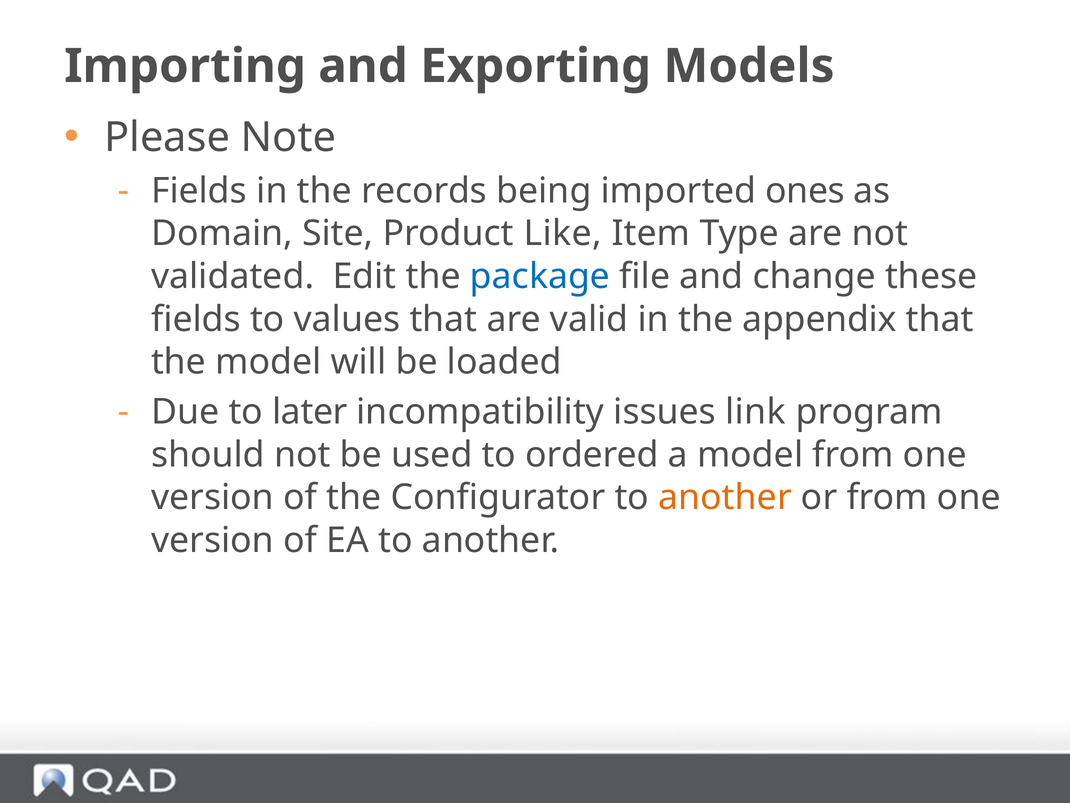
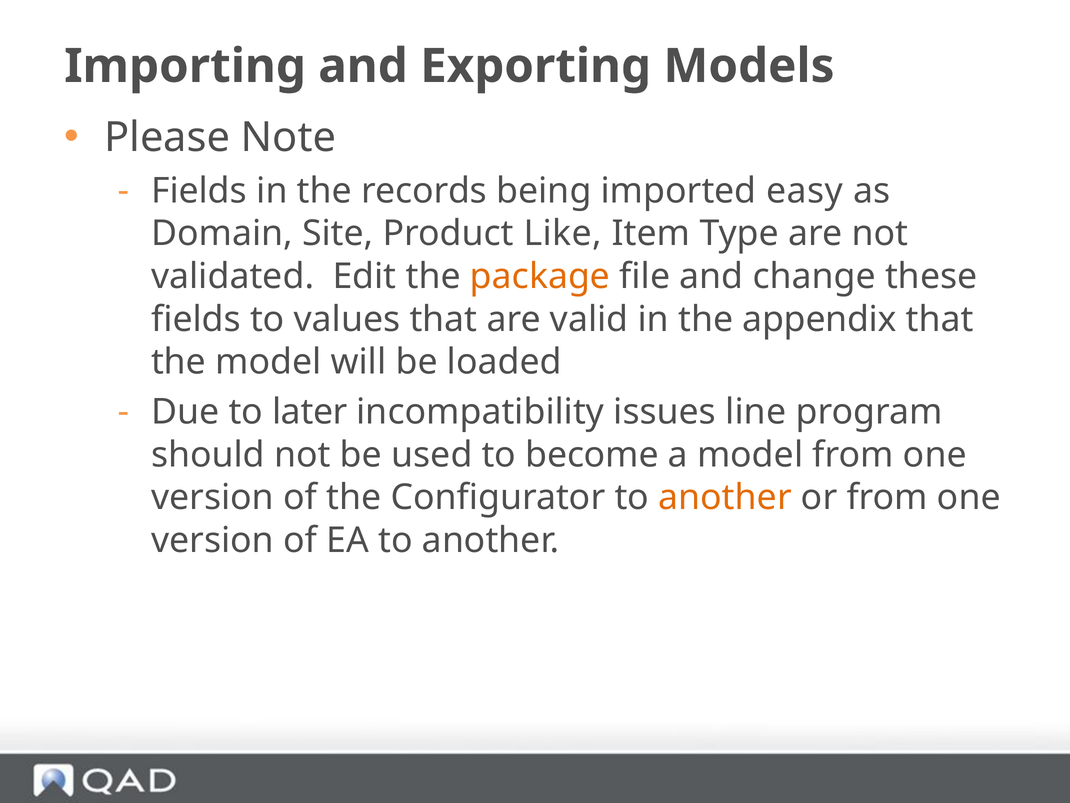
ones: ones -> easy (805, 191)
package colour: blue -> orange (540, 276)
link: link -> line (756, 412)
ordered: ordered -> become (592, 455)
